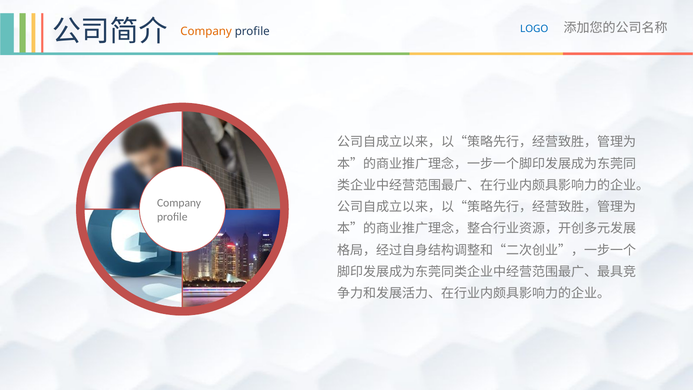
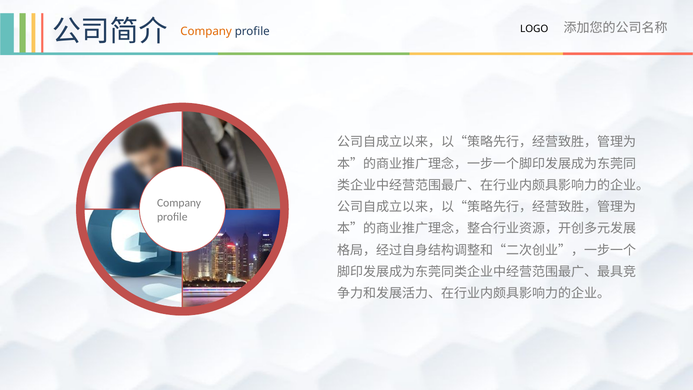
LOGO colour: blue -> black (534, 29)
